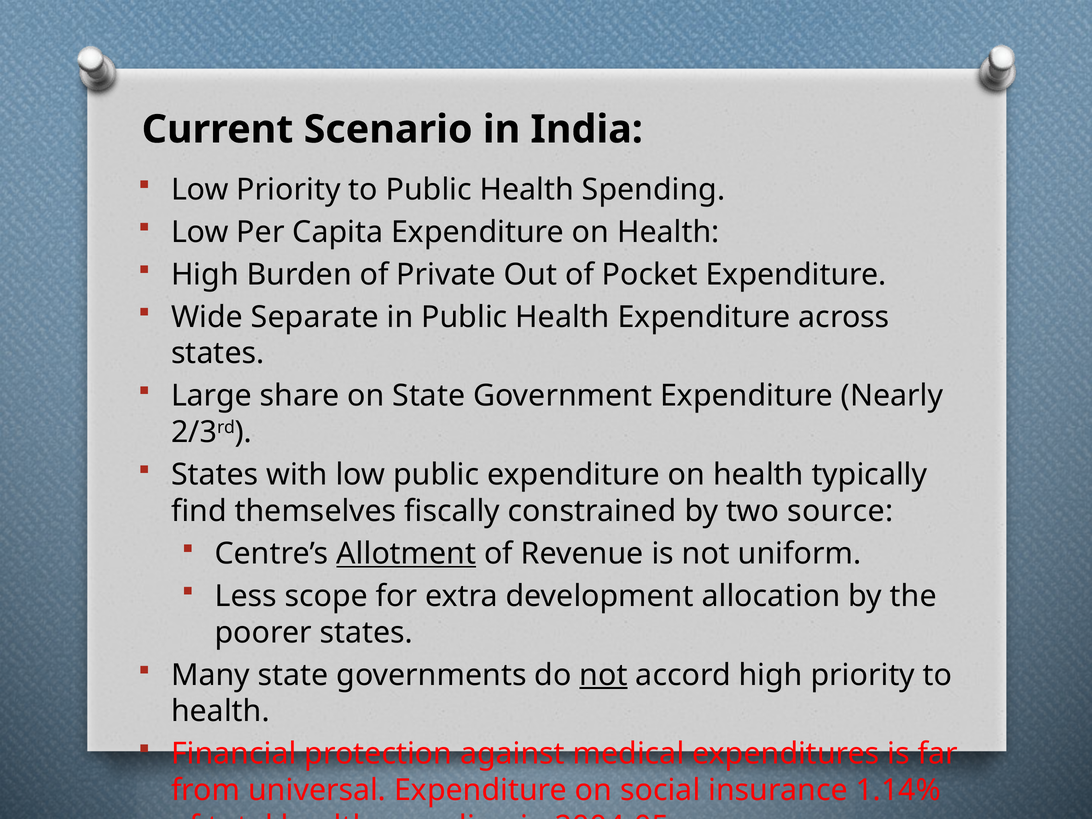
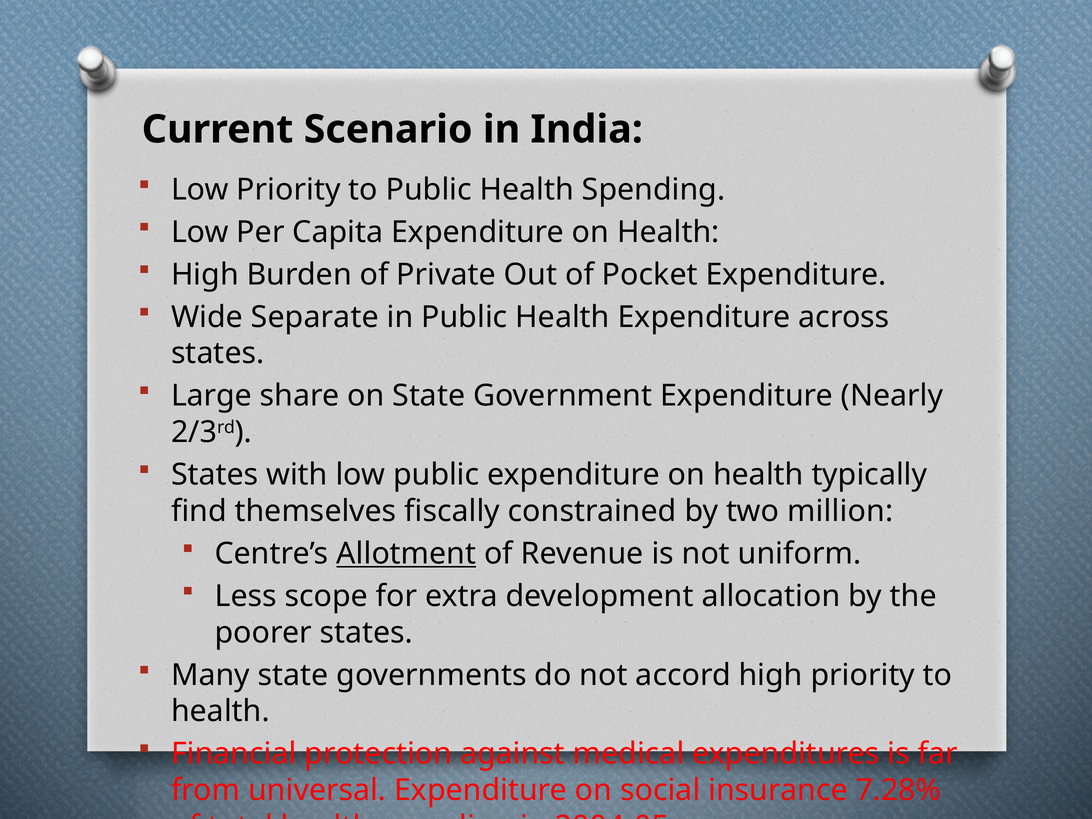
source: source -> million (840, 511)
not underline: present -> none (603, 675)
1.14%: 1.14% -> 7.28% (898, 790)
